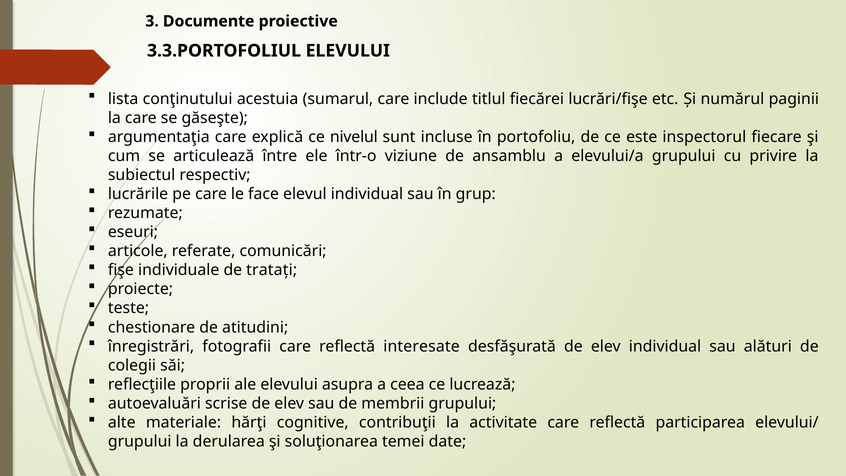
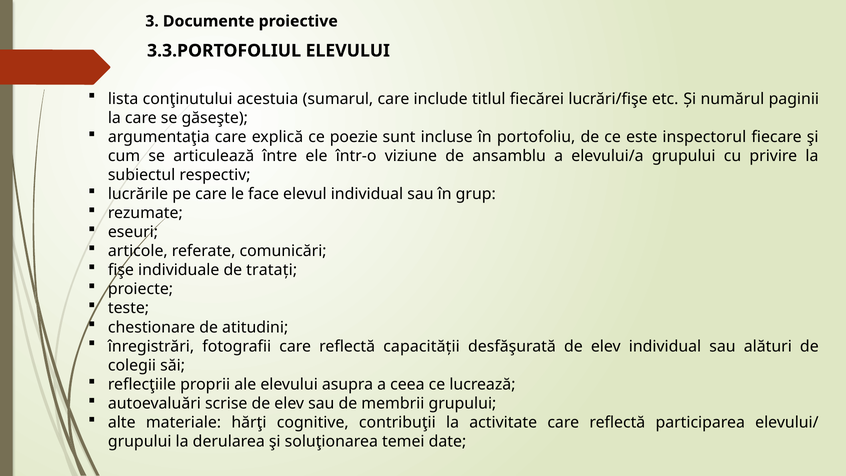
nivelul: nivelul -> poezie (354, 137)
interesate: interesate -> capacității (422, 346)
